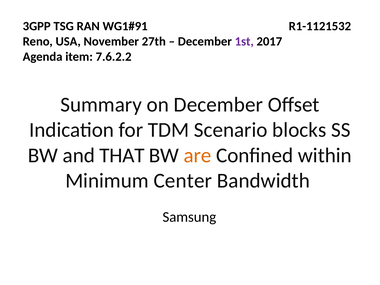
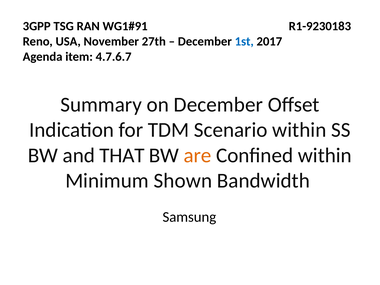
R1-1121532: R1-1121532 -> R1-9230183 (320, 26)
1st colour: purple -> blue (244, 41)
7.6.2.2: 7.6.2.2 -> 4.7.6.7 (114, 57)
Scenario blocks: blocks -> within (299, 130)
Center: Center -> Shown (183, 181)
